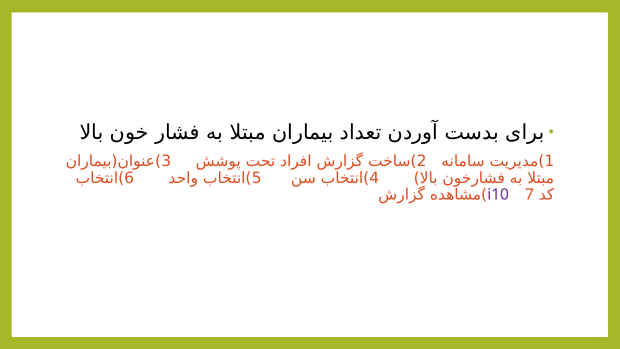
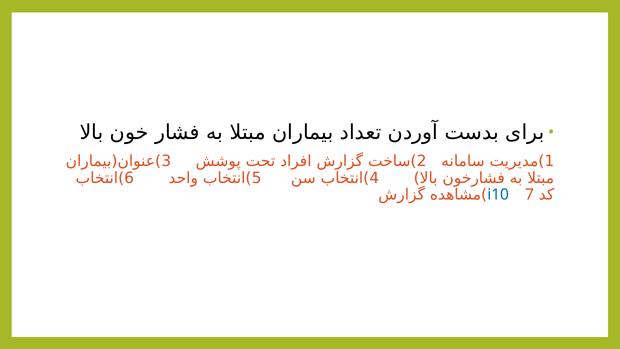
i10 colour: purple -> blue (498, 195)
